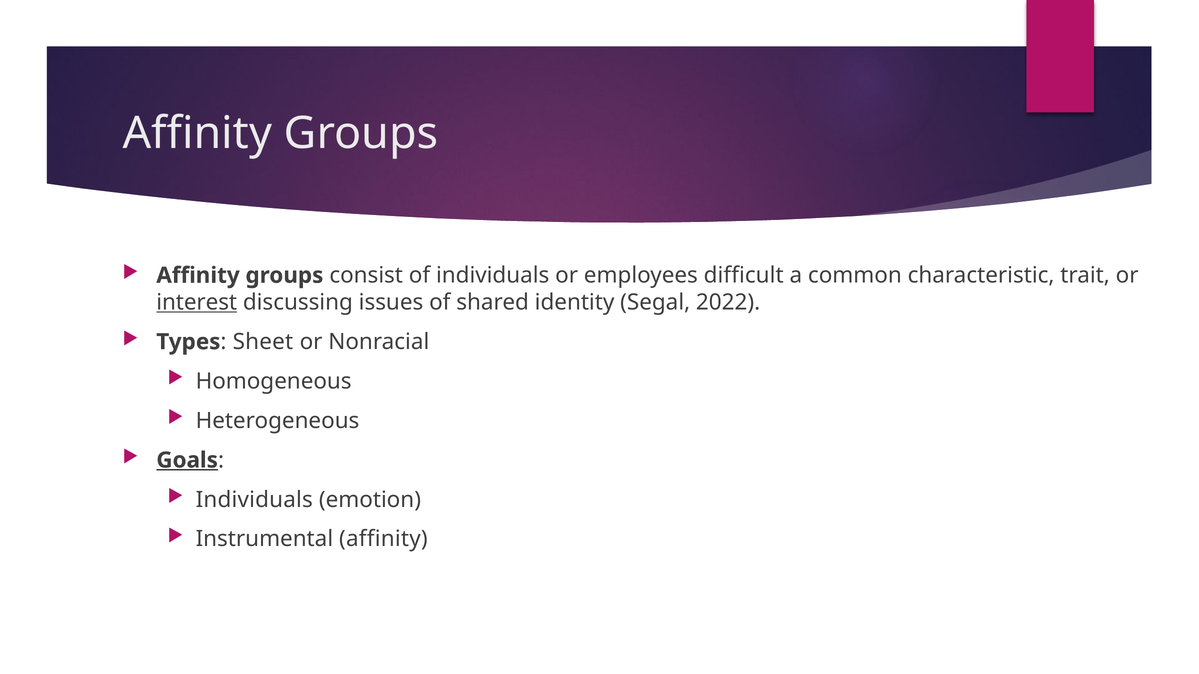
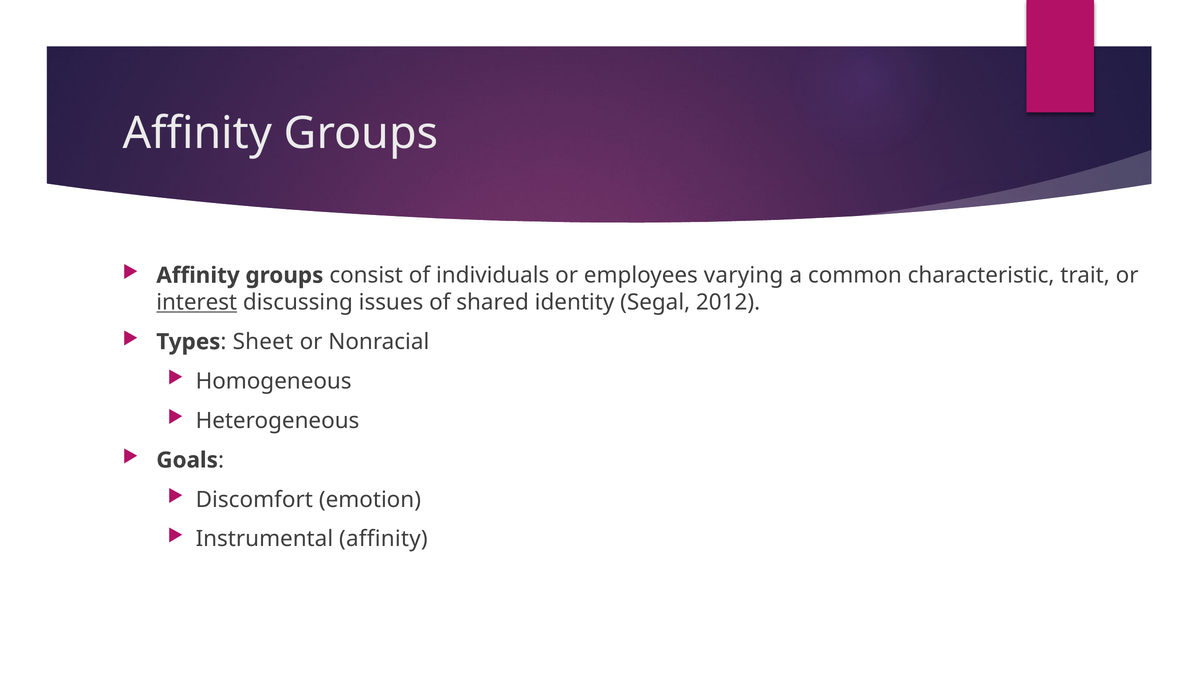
difficult: difficult -> varying (744, 276)
2022: 2022 -> 2012 (728, 303)
Goals underline: present -> none (187, 460)
Individuals: Individuals -> Discomfort (254, 500)
